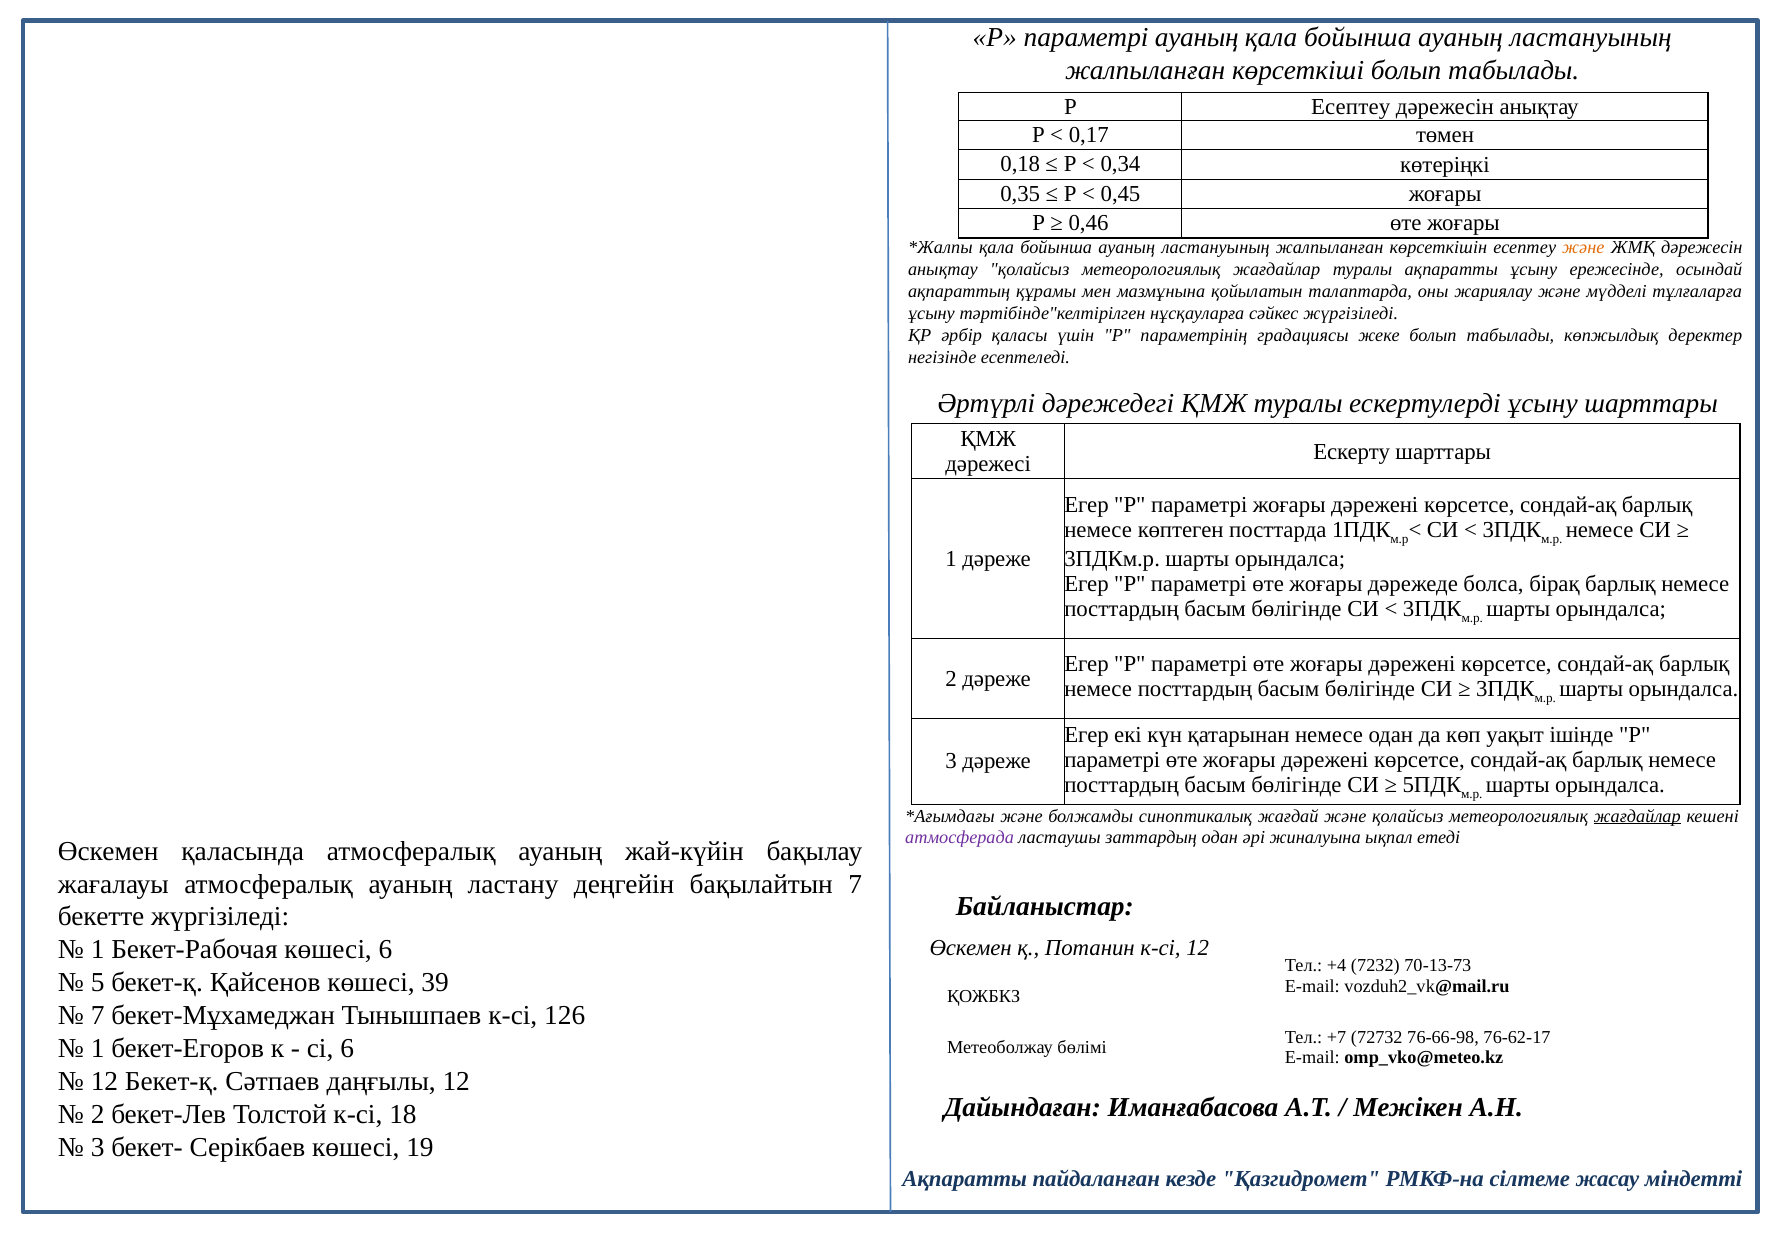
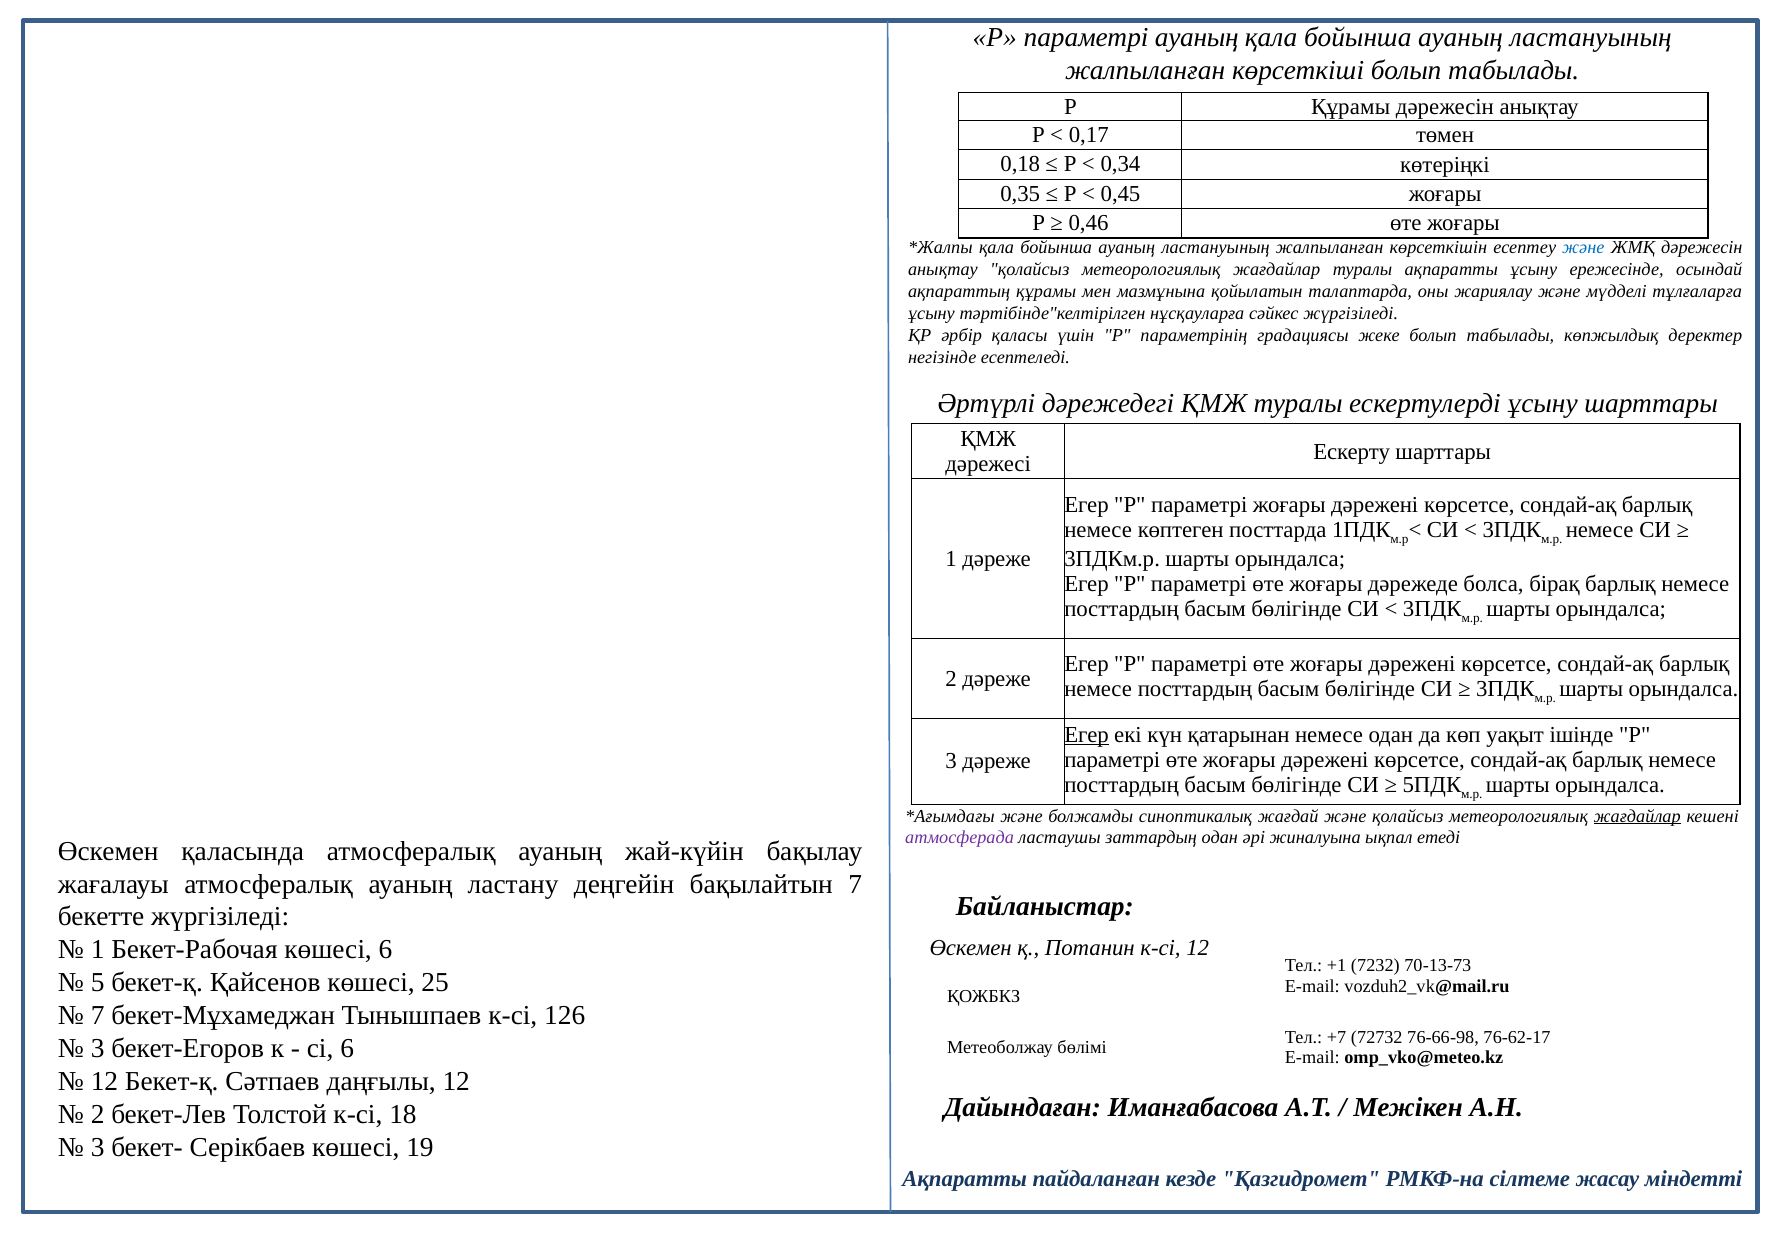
Р Есептеу: Есептеу -> Құрамы (1351, 107)
және colour: orange -> blue (1583, 248)
Егер underline: none -> present (1087, 734)
+4: +4 -> +1 (1337, 966)
39: 39 -> 25 (435, 983)
1: 1 -> 3 (98, 1048)
